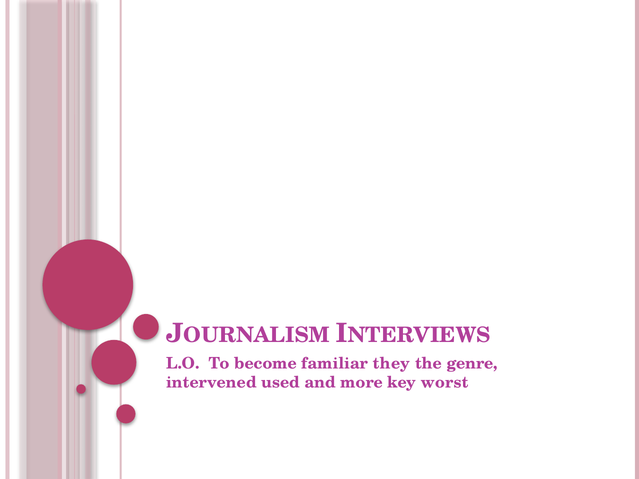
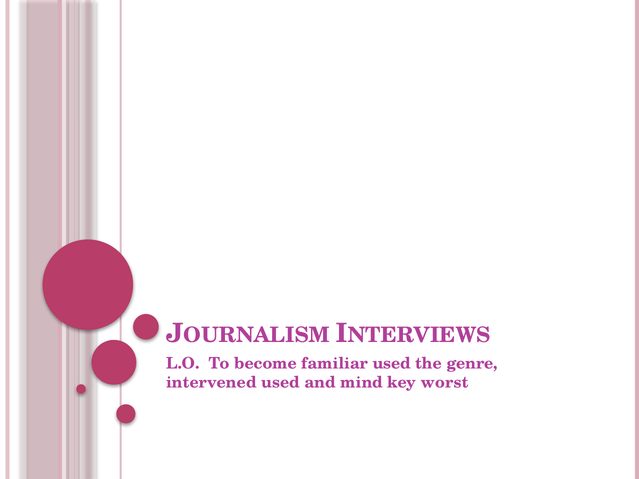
familiar they: they -> used (392, 363)
more: more -> mind (362, 383)
